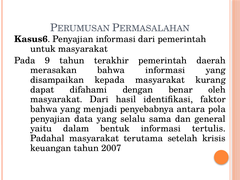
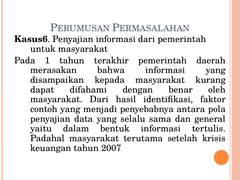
9: 9 -> 1 (47, 60)
bahwa: bahwa -> contoh (44, 109)
